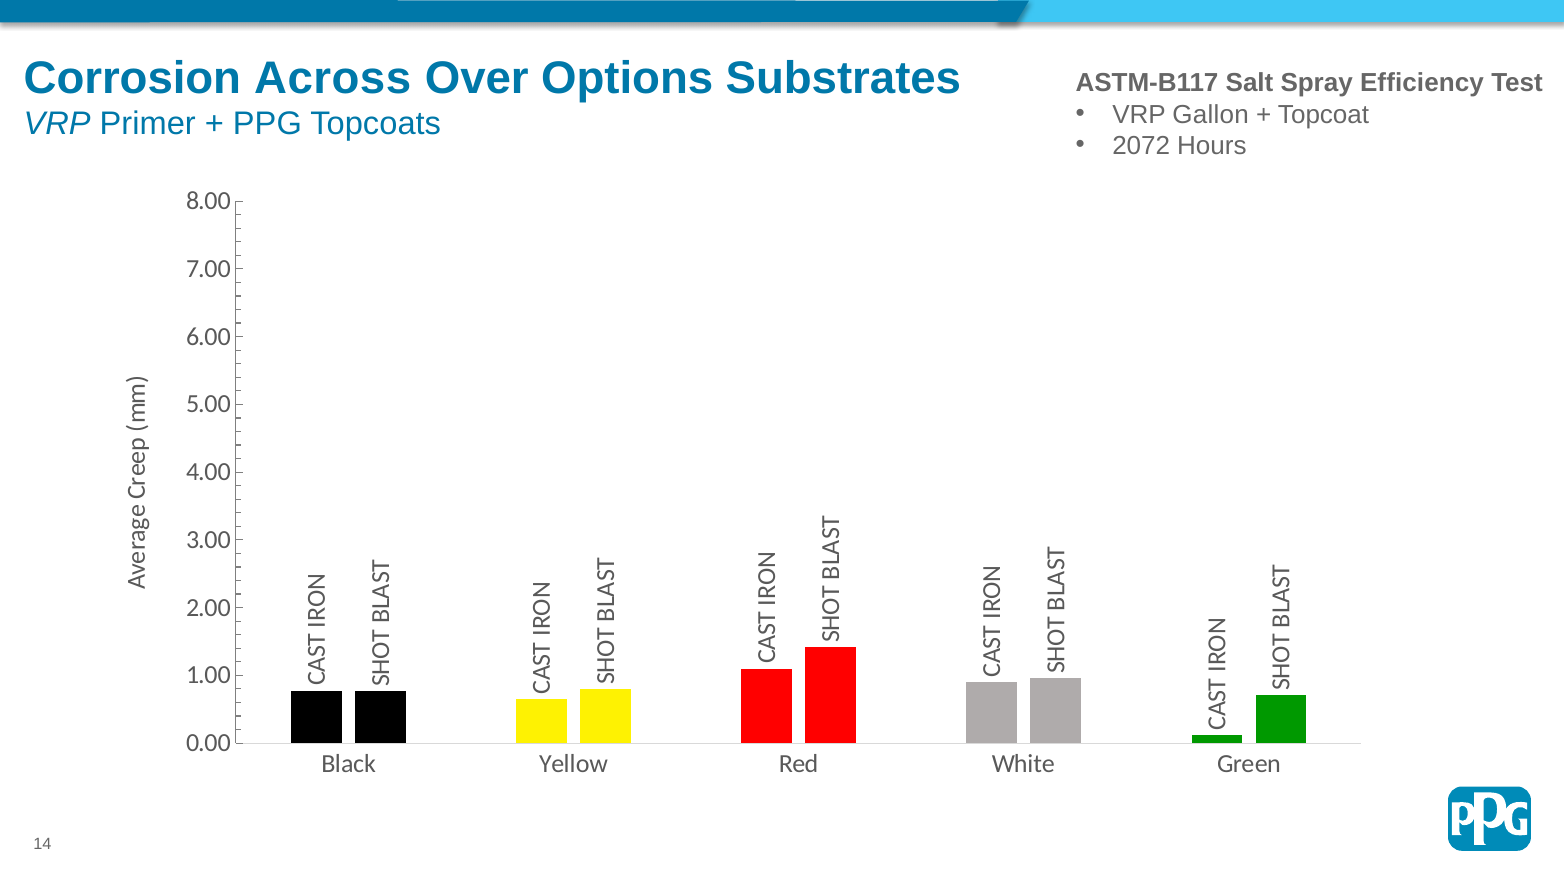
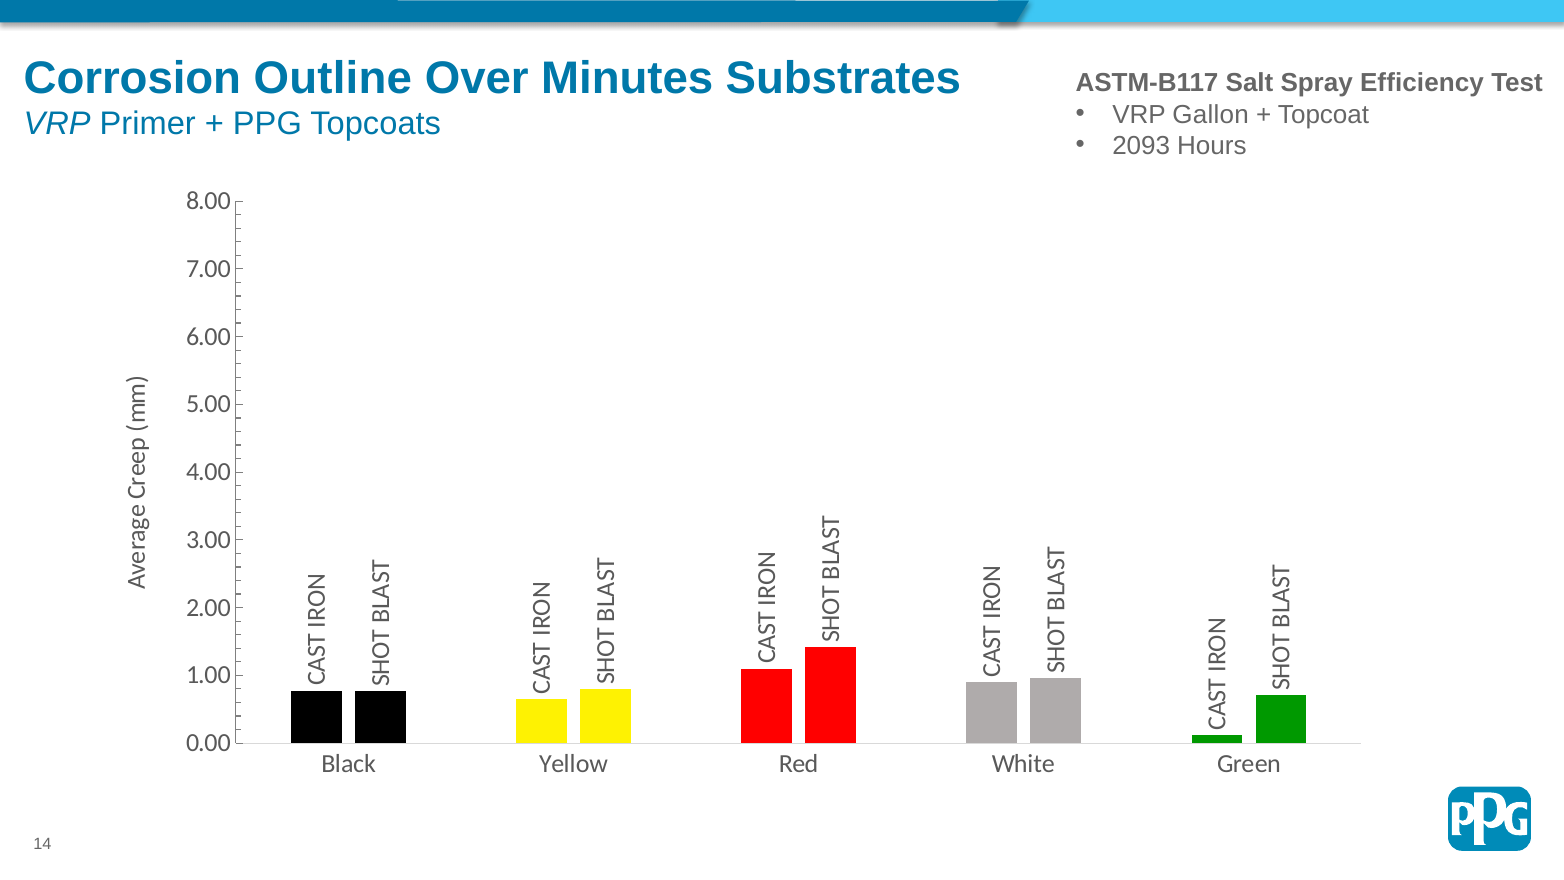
Across: Across -> Outline (333, 78)
Options: Options -> Minutes (627, 78)
2072: 2072 -> 2093 (1141, 146)
